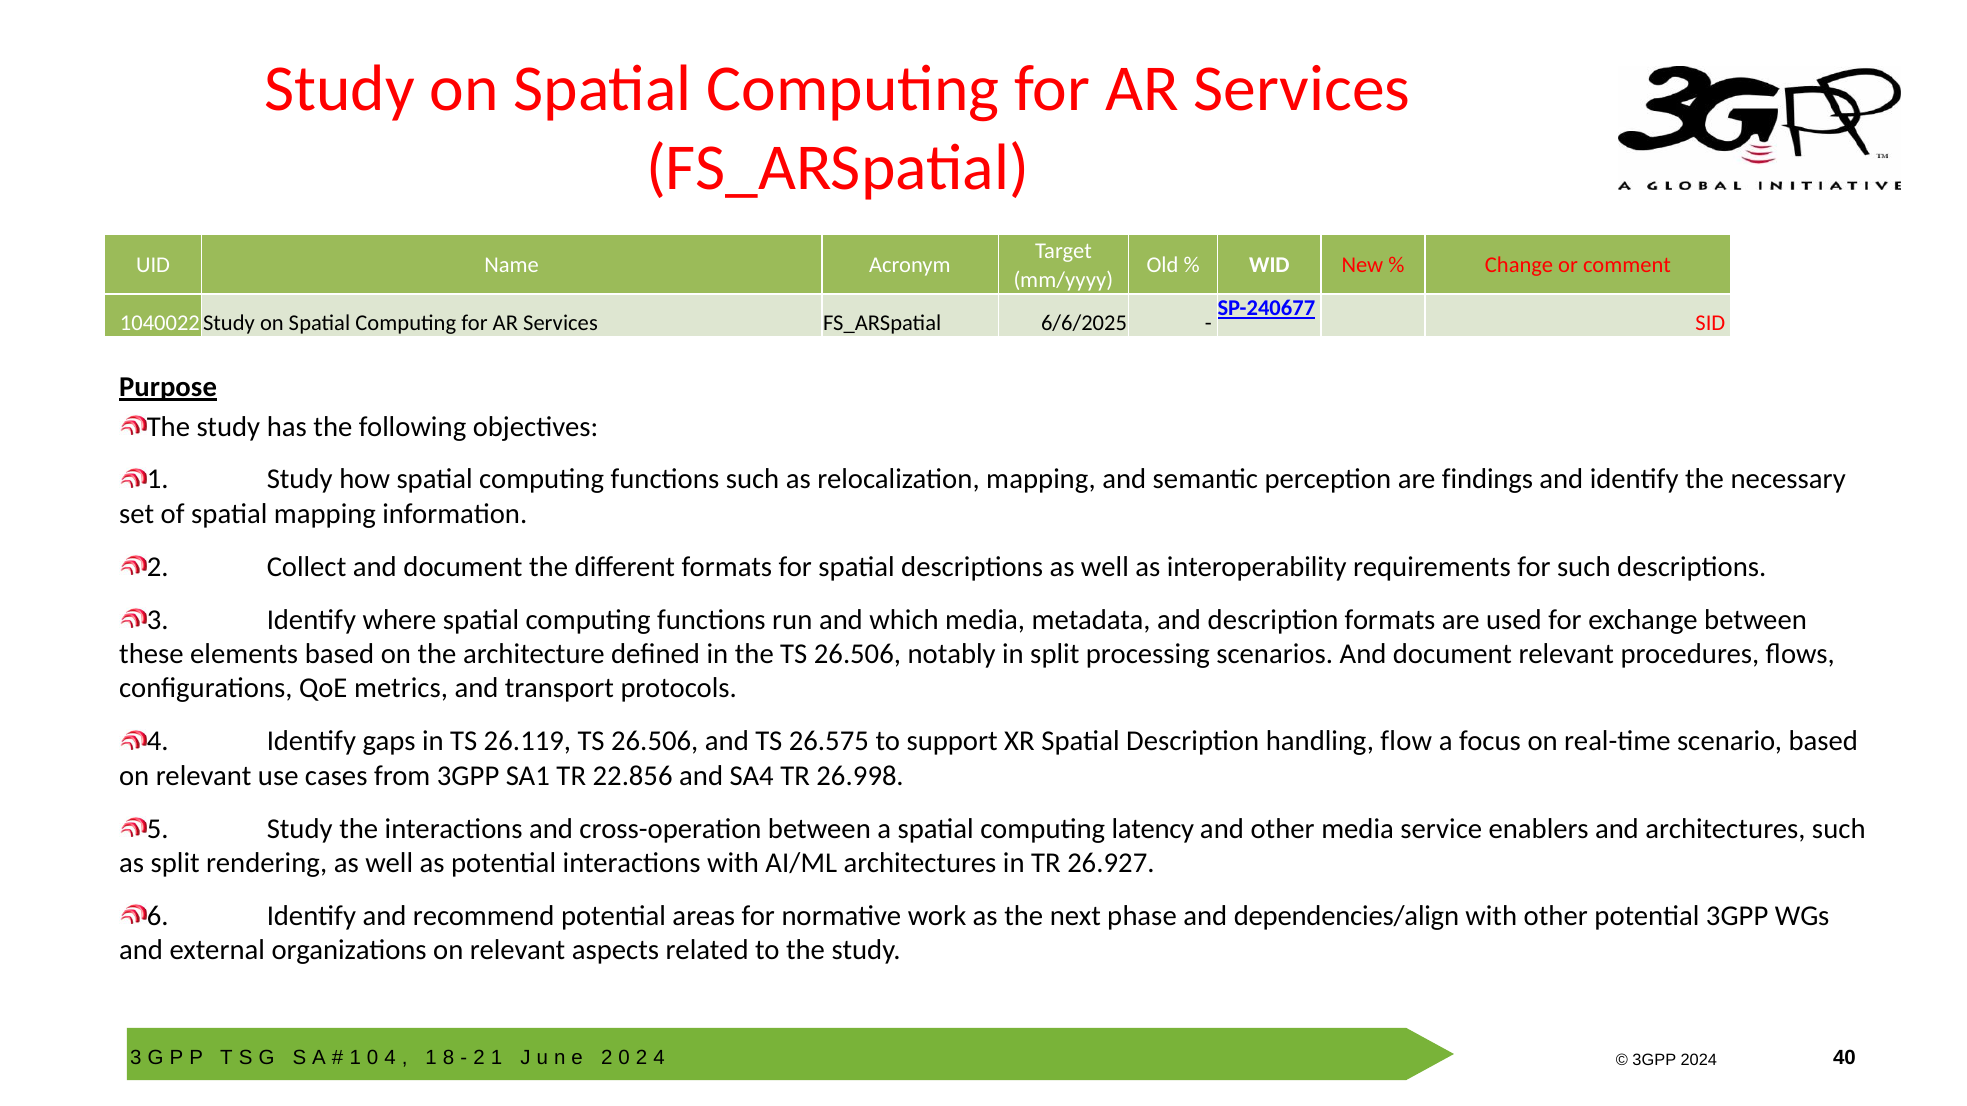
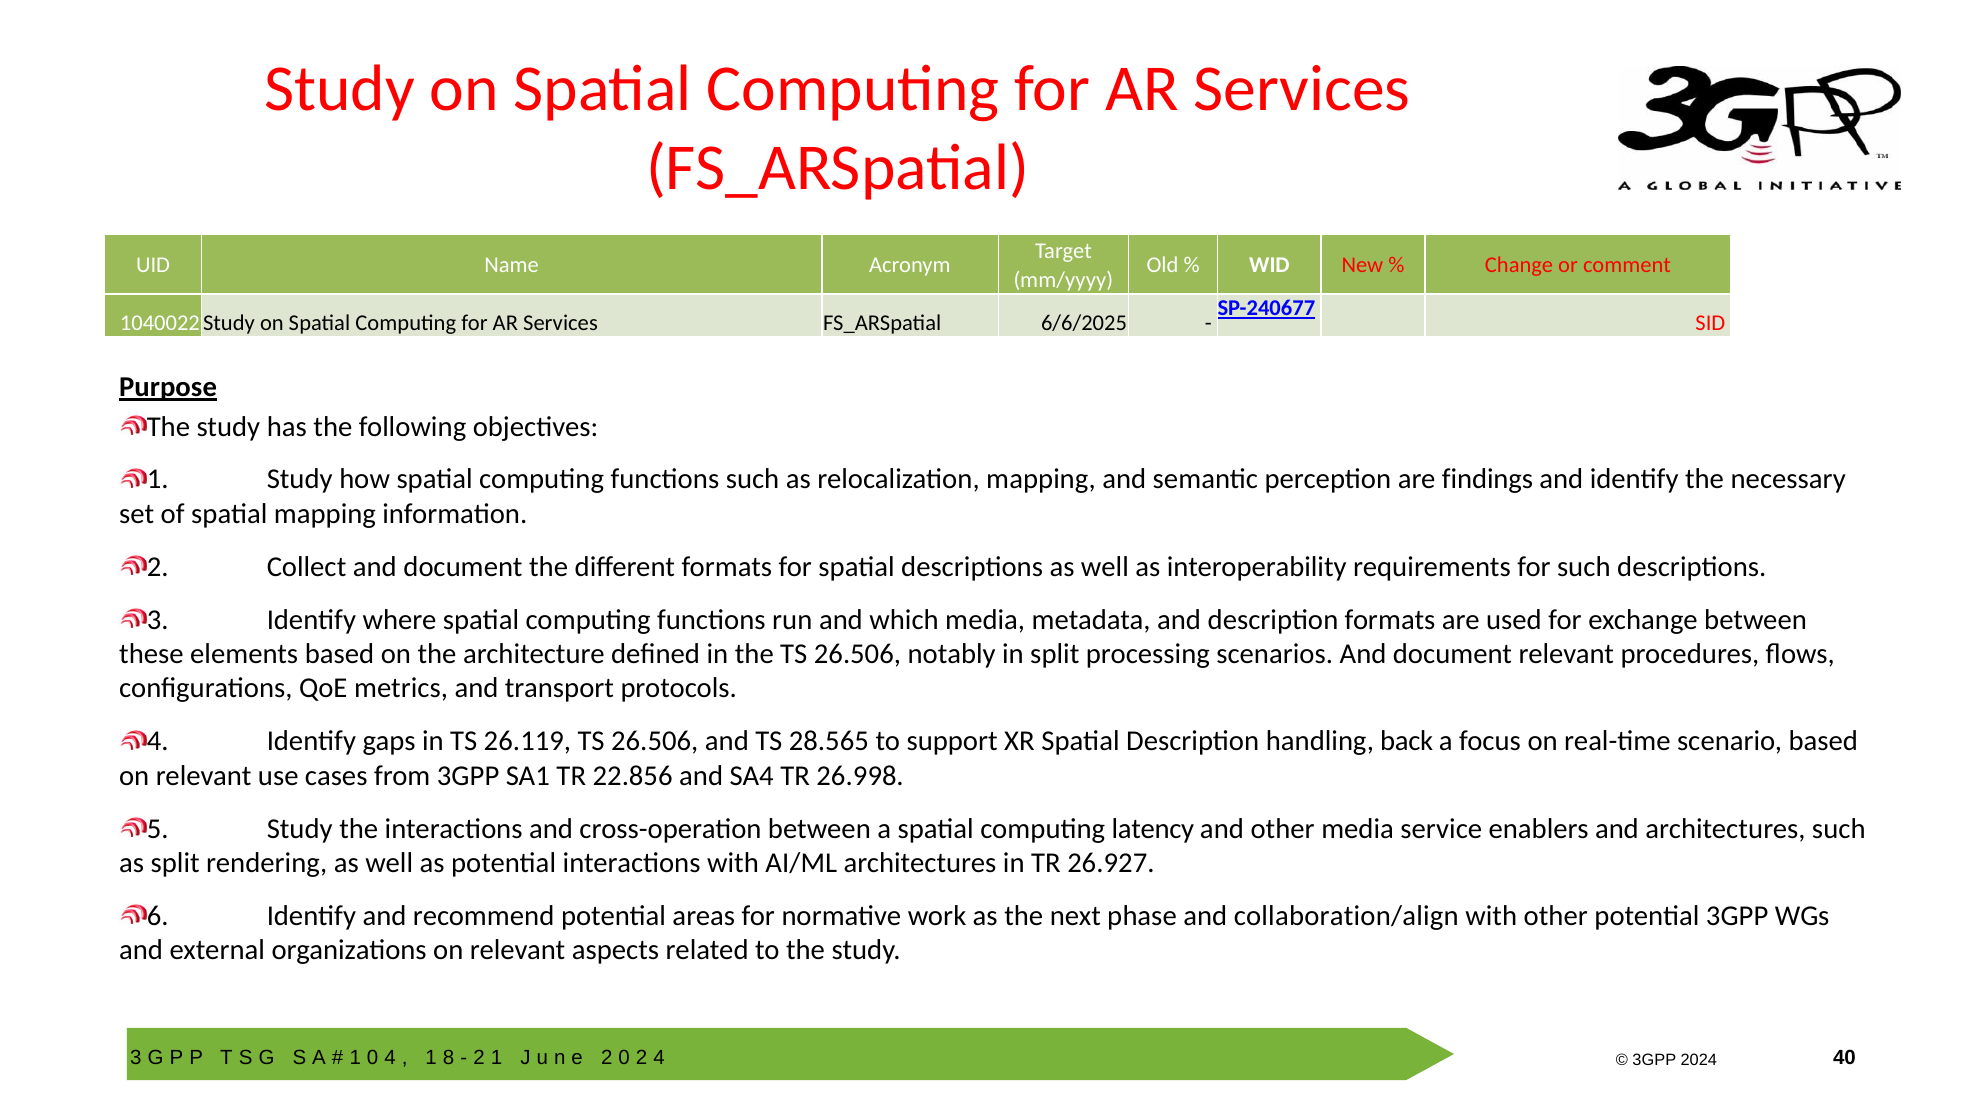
26.575: 26.575 -> 28.565 (829, 742)
flow: flow -> back (1407, 742)
dependencies/align: dependencies/align -> collaboration/align (1346, 916)
